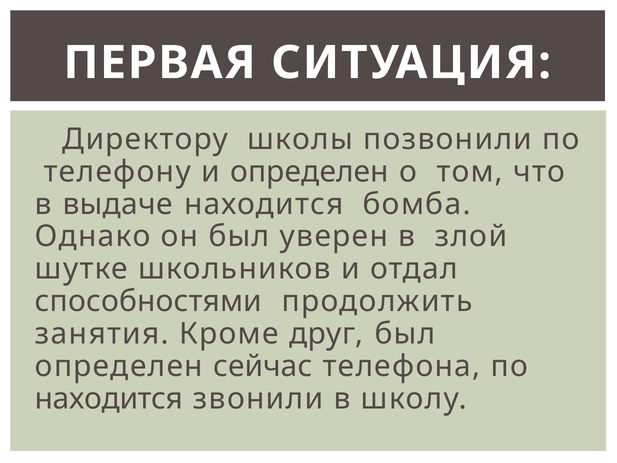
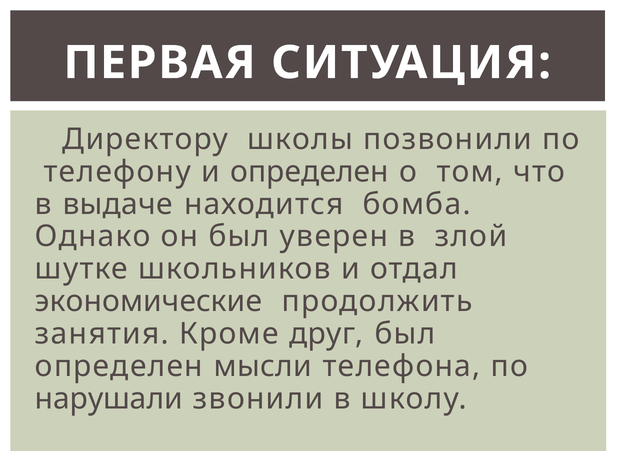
способностями: способностями -> экономические (149, 301)
сейчас: сейчас -> мысли (263, 366)
находится: находится -> нарушали (109, 398)
